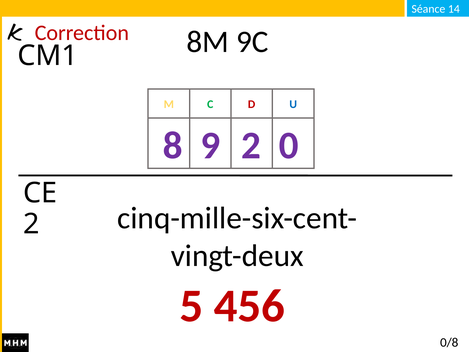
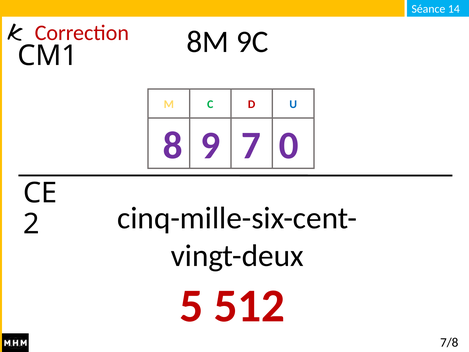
9 2: 2 -> 7 (251, 146)
456: 456 -> 512 (249, 306)
0/8: 0/8 -> 7/8 (449, 342)
